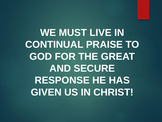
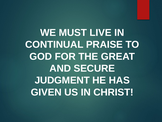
RESPONSE: RESPONSE -> JUDGMENT (62, 80)
